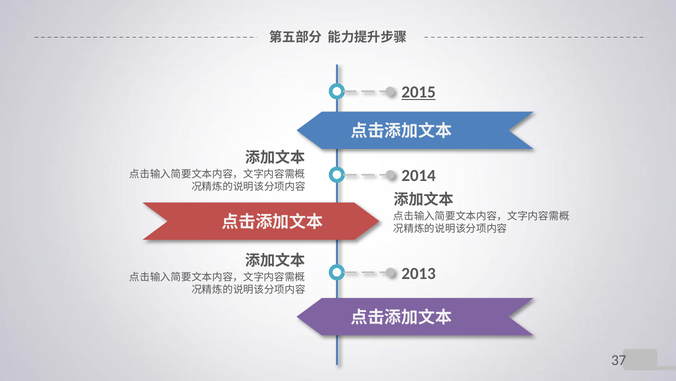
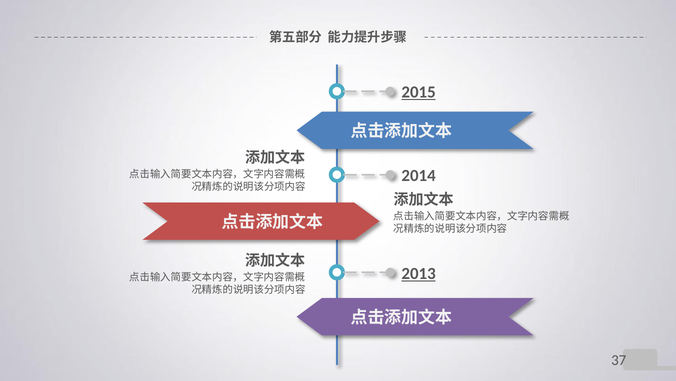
2013 underline: none -> present (419, 273)
